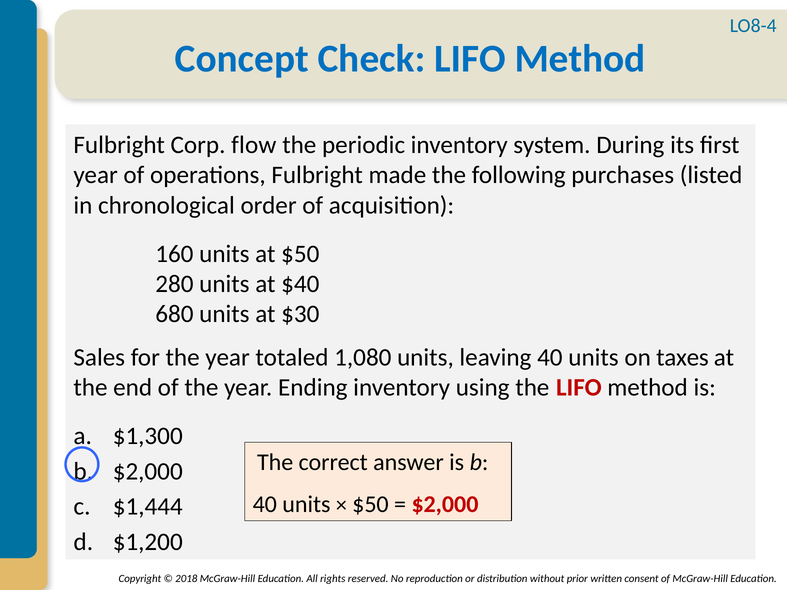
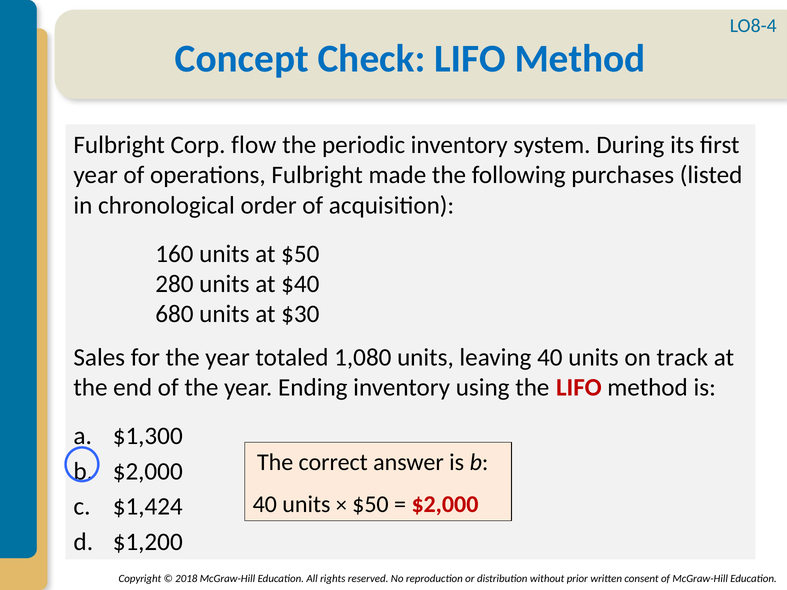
taxes: taxes -> track (682, 357)
$1,444: $1,444 -> $1,424 (148, 507)
